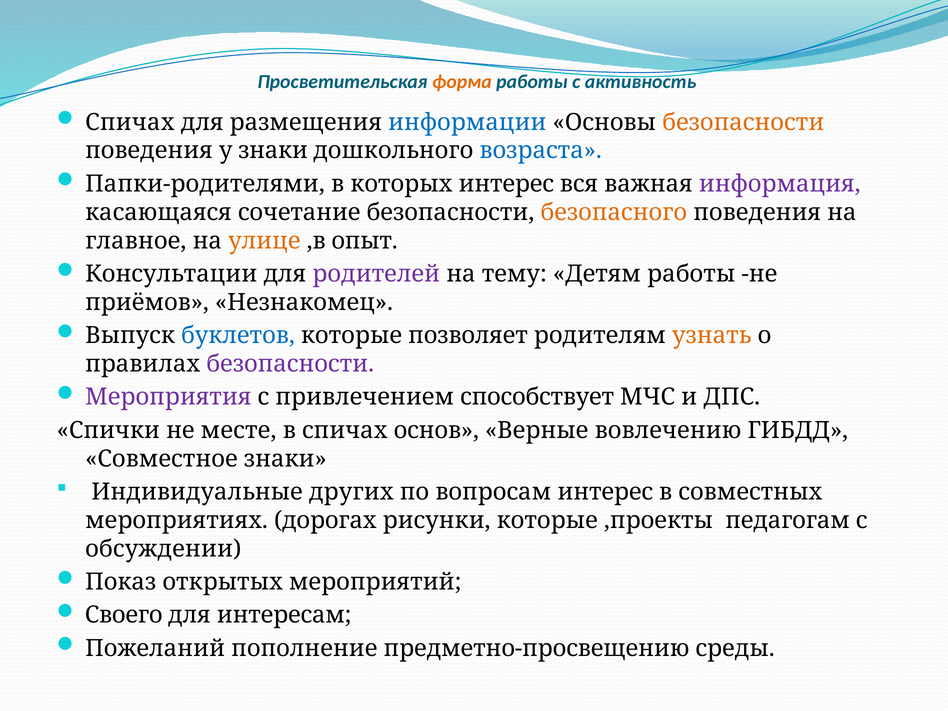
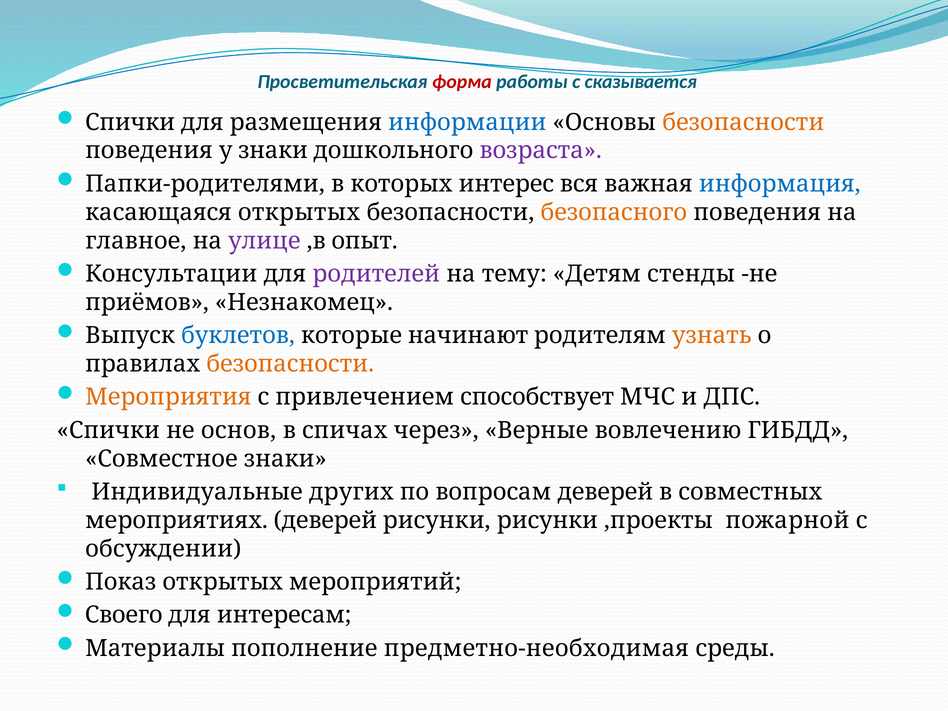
форма colour: orange -> red (462, 82)
активность: активность -> сказывается (641, 82)
Спичах: Спичах -> Спички (130, 122)
возраста colour: blue -> purple (541, 151)
информация colour: purple -> blue (780, 184)
касающаяся сочетание: сочетание -> открытых (299, 212)
улице colour: orange -> purple (264, 241)
Детям работы: работы -> стенды (691, 274)
позволяет: позволяет -> начинают (468, 336)
безопасности colour: purple -> orange (290, 364)
Мероприятия colour: purple -> orange (168, 397)
месте: месте -> основ (239, 430)
основ: основ -> через (436, 430)
вопросам интерес: интерес -> деверей (605, 492)
мероприятиях дорогах: дорогах -> деверей (325, 520)
рисунки которые: которые -> рисунки (547, 520)
педагогам: педагогам -> пожарной (787, 520)
Пожеланий: Пожеланий -> Материалы (155, 648)
предметно-просвещению: предметно-просвещению -> предметно-необходимая (536, 648)
